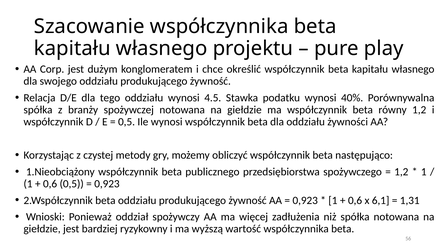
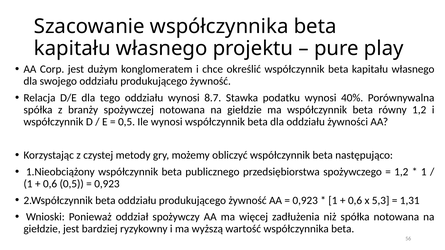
4.5: 4.5 -> 8.7 (213, 98)
6,1: 6,1 -> 5,3 (381, 201)
